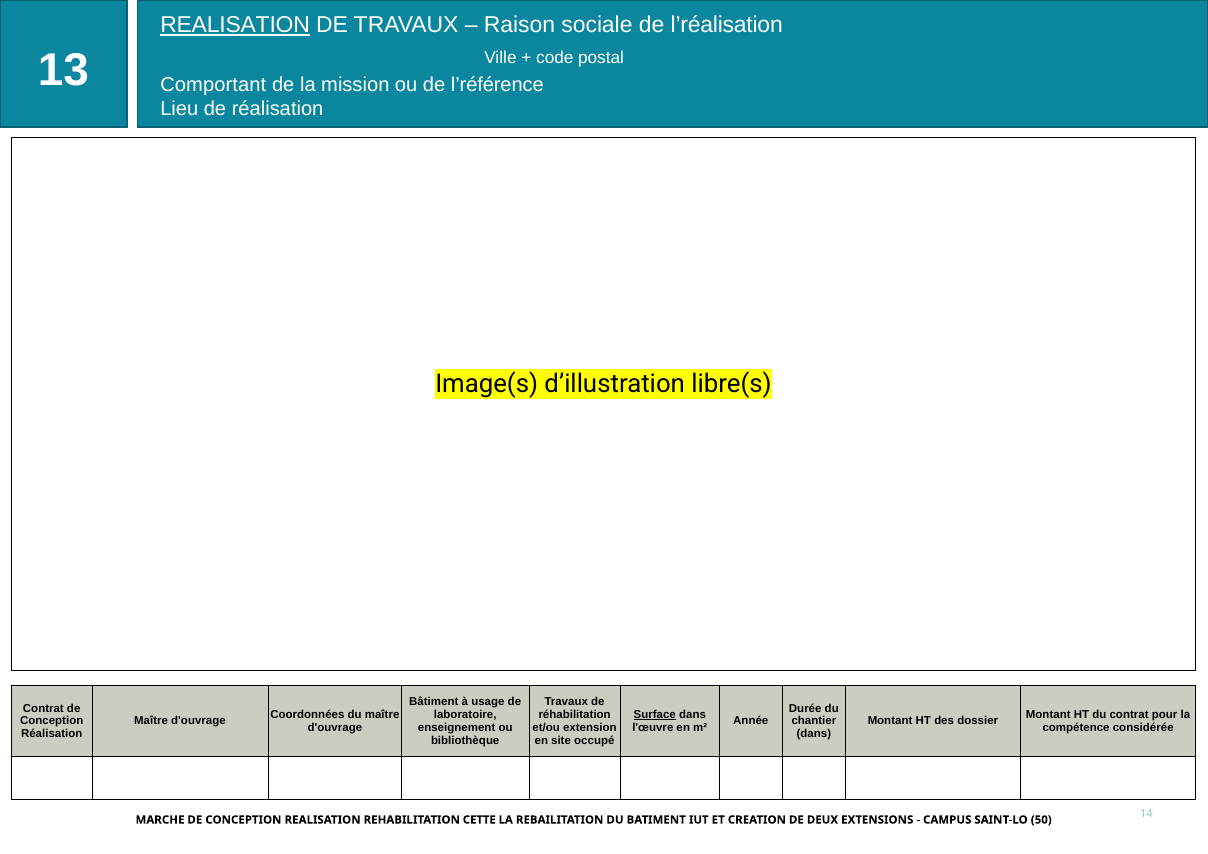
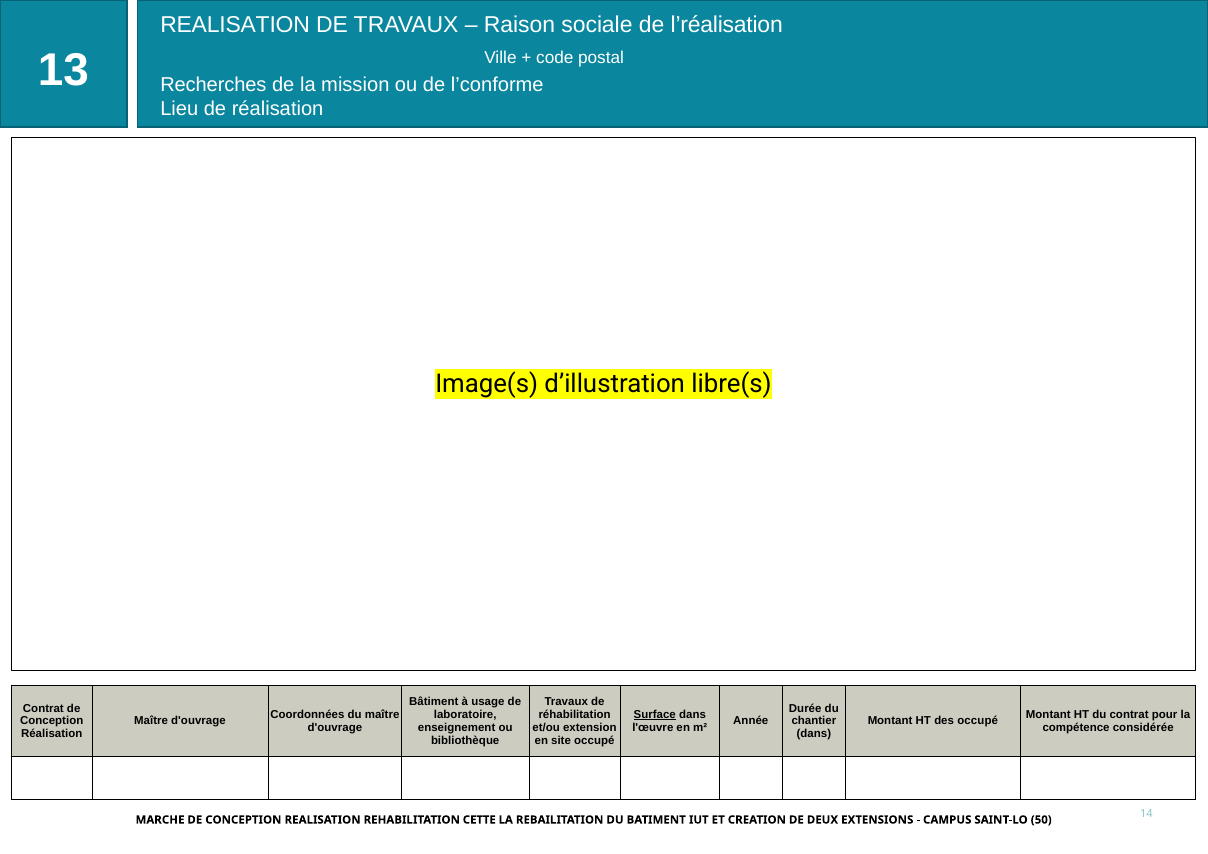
REALISATION underline: present -> none (235, 25)
Comportant: Comportant -> Recherches (213, 85)
l’référence: l’référence -> l’conforme (497, 85)
des dossier: dossier -> occupé (978, 721)
